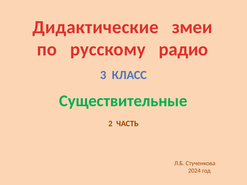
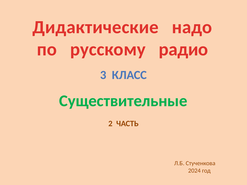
змеи: змеи -> надо (192, 27)
